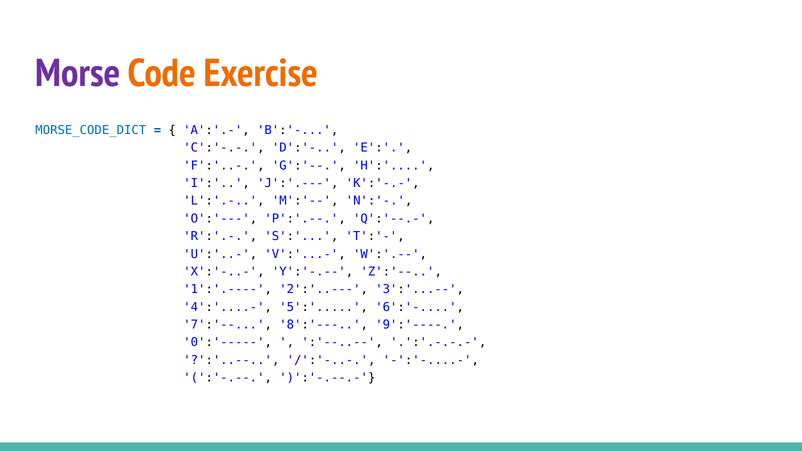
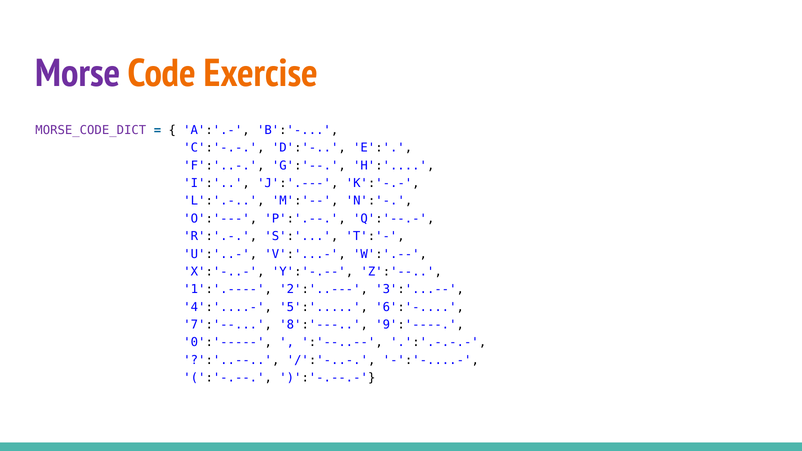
MORSE_CODE_DICT colour: blue -> purple (91, 130)
